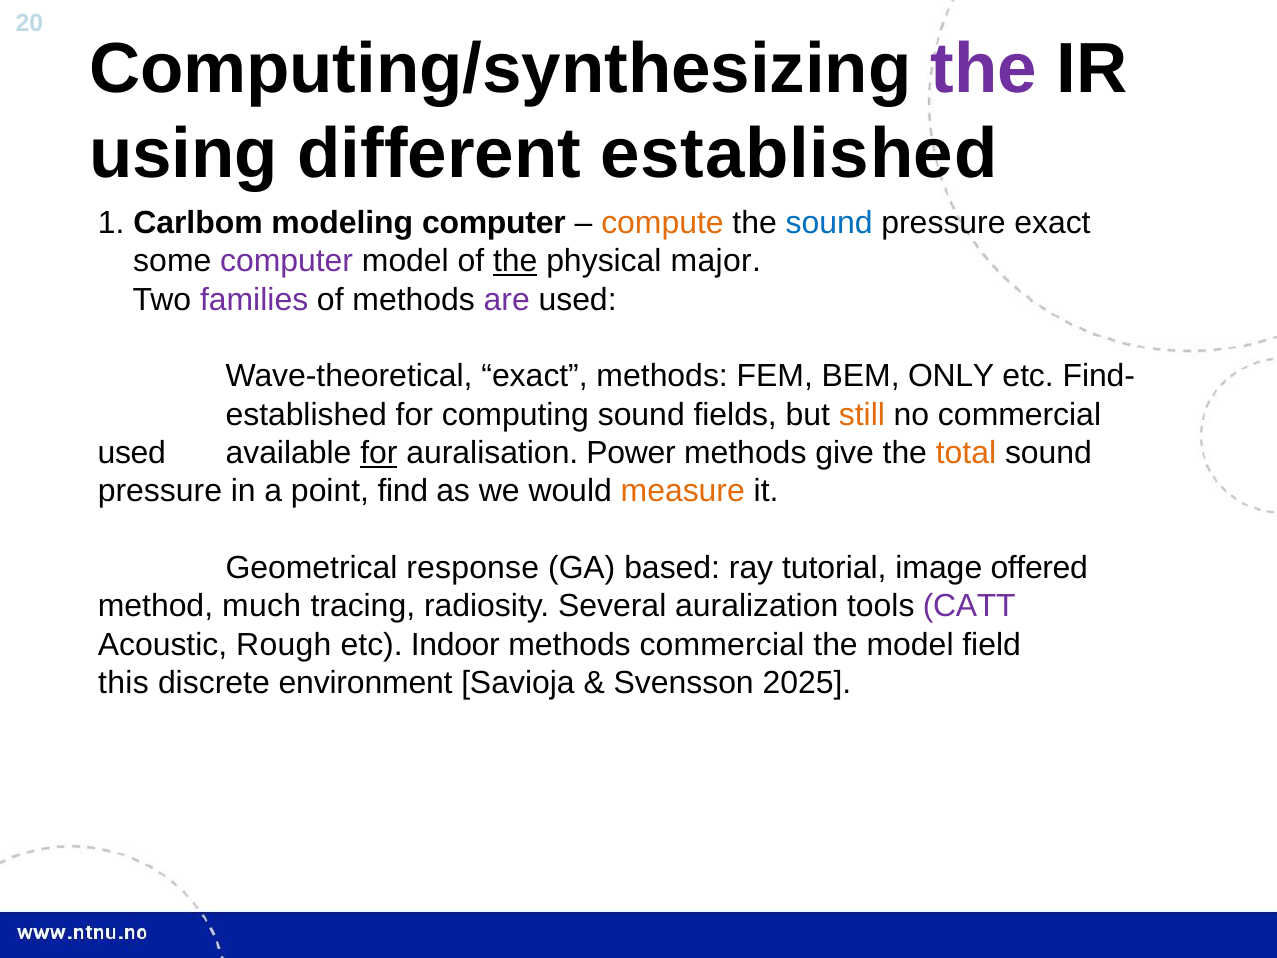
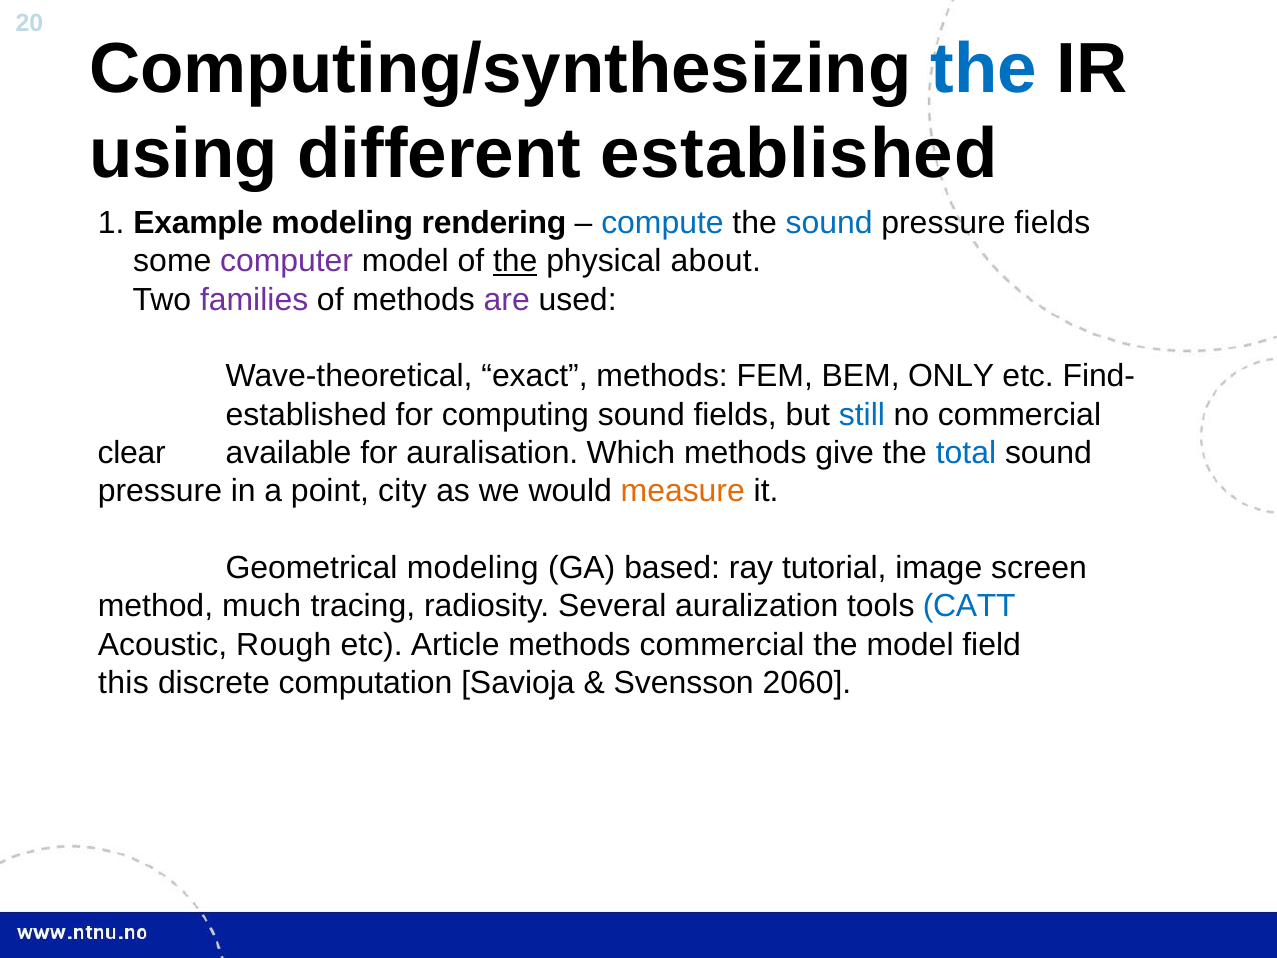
the colour: purple -> blue (984, 69)
Carlbom: Carlbom -> Example (198, 223)
modeling computer: computer -> rendering (494, 223)
compute colour: orange -> blue (662, 223)
pressure exact: exact -> fields (1052, 223)
major: major -> about (716, 261)
still colour: orange -> blue (862, 415)
used: used -> clear (132, 453)
for underline: present -> none (379, 453)
Power: Power -> Which (631, 453)
total colour: orange -> blue (966, 453)
find: find -> city (403, 491)
Geometrical response: response -> modeling (473, 568)
offered: offered -> screen (1039, 568)
CATT colour: purple -> blue (969, 606)
Indoor: Indoor -> Article (455, 644)
environment: environment -> computation (366, 683)
2025: 2025 -> 2060 (807, 683)
